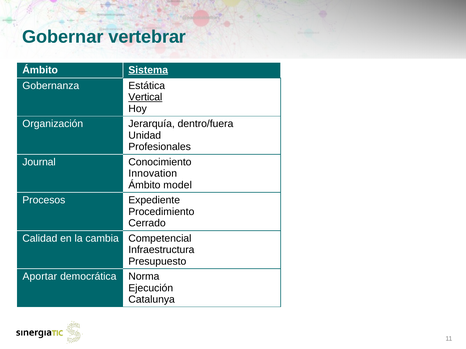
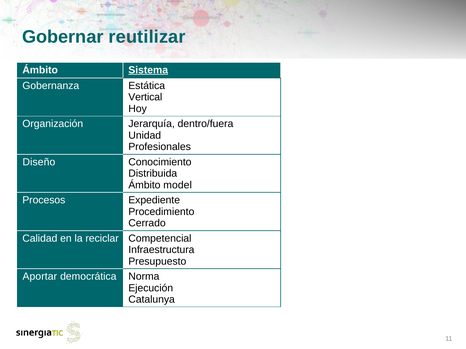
vertebrar: vertebrar -> reutilizar (147, 37)
Vertical underline: present -> none (145, 97)
Journal: Journal -> Diseño (39, 162)
Innovation: Innovation -> Distribuida (153, 174)
cambia: cambia -> reciclar (102, 239)
